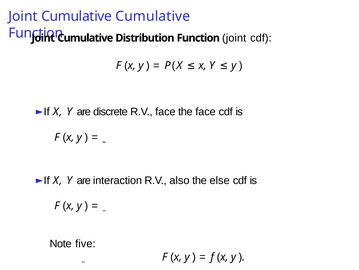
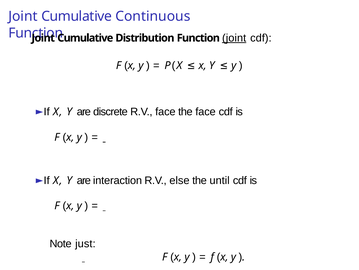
Cumulative Cumulative: Cumulative -> Continuous (153, 16)
joint underline: none -> present (234, 38)
also: also -> else (179, 180)
else: else -> until (220, 180)
five: five -> just (85, 243)
